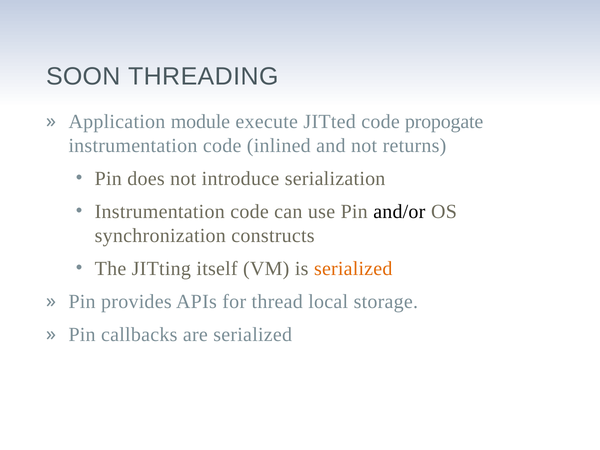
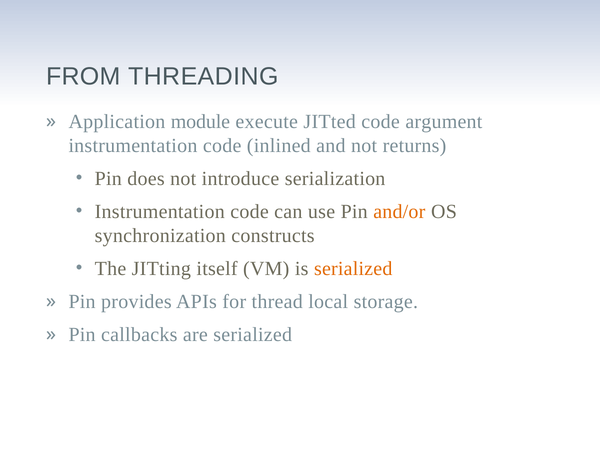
SOON: SOON -> FROM (83, 77)
propogate: propogate -> argument (444, 121)
and/or colour: black -> orange (399, 211)
